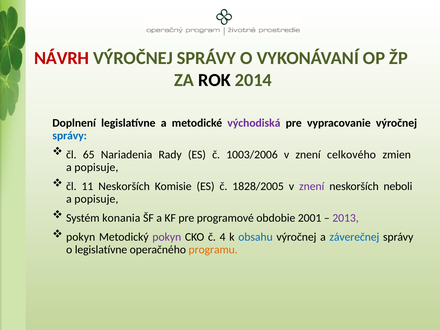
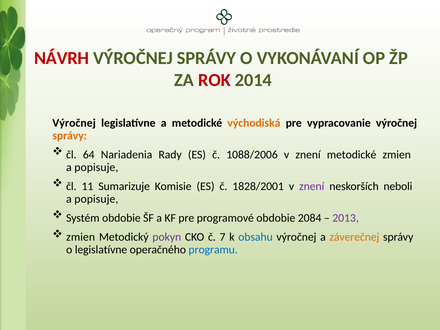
ROK colour: black -> red (214, 80)
Doplnení: Doplnení -> Výročnej (74, 123)
východiská colour: purple -> orange (254, 123)
správy colour: blue -> orange (70, 136)
65: 65 -> 64 (89, 155)
1003/2006: 1003/2006 -> 1088/2006 (252, 155)
znení celkového: celkového -> metodické (352, 155)
11 Neskorších: Neskorších -> Sumarizuje (124, 186)
1828/2005: 1828/2005 -> 1828/2001 (258, 186)
Systém konania: konania -> obdobie (121, 218)
2001: 2001 -> 2084 (310, 218)
pokyn: pokyn -> zmien (81, 237)
4: 4 -> 7 (223, 237)
záverečnej colour: blue -> orange (354, 237)
programu colour: orange -> blue (213, 250)
